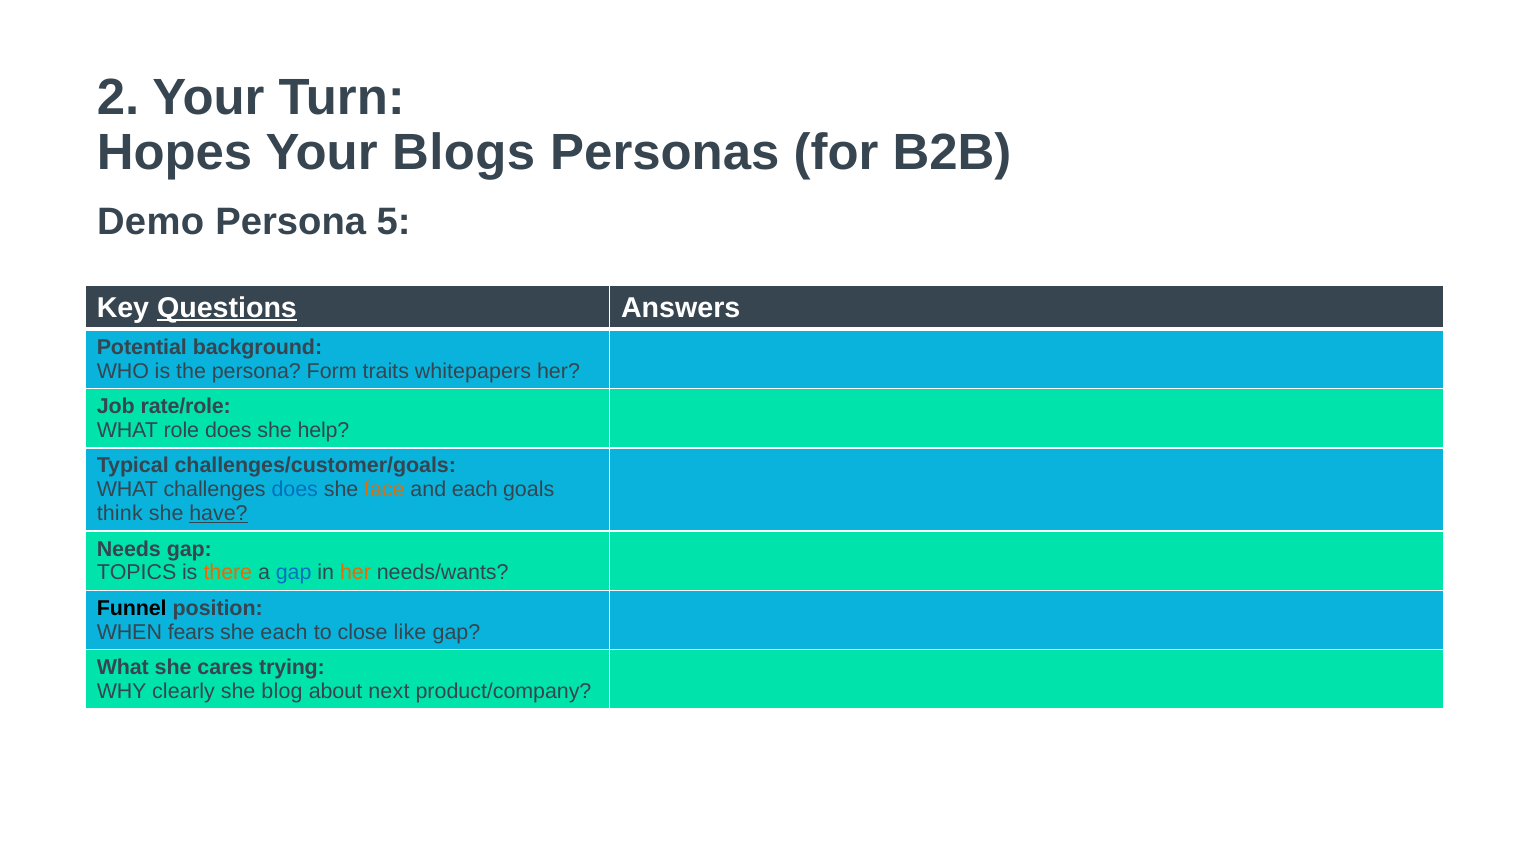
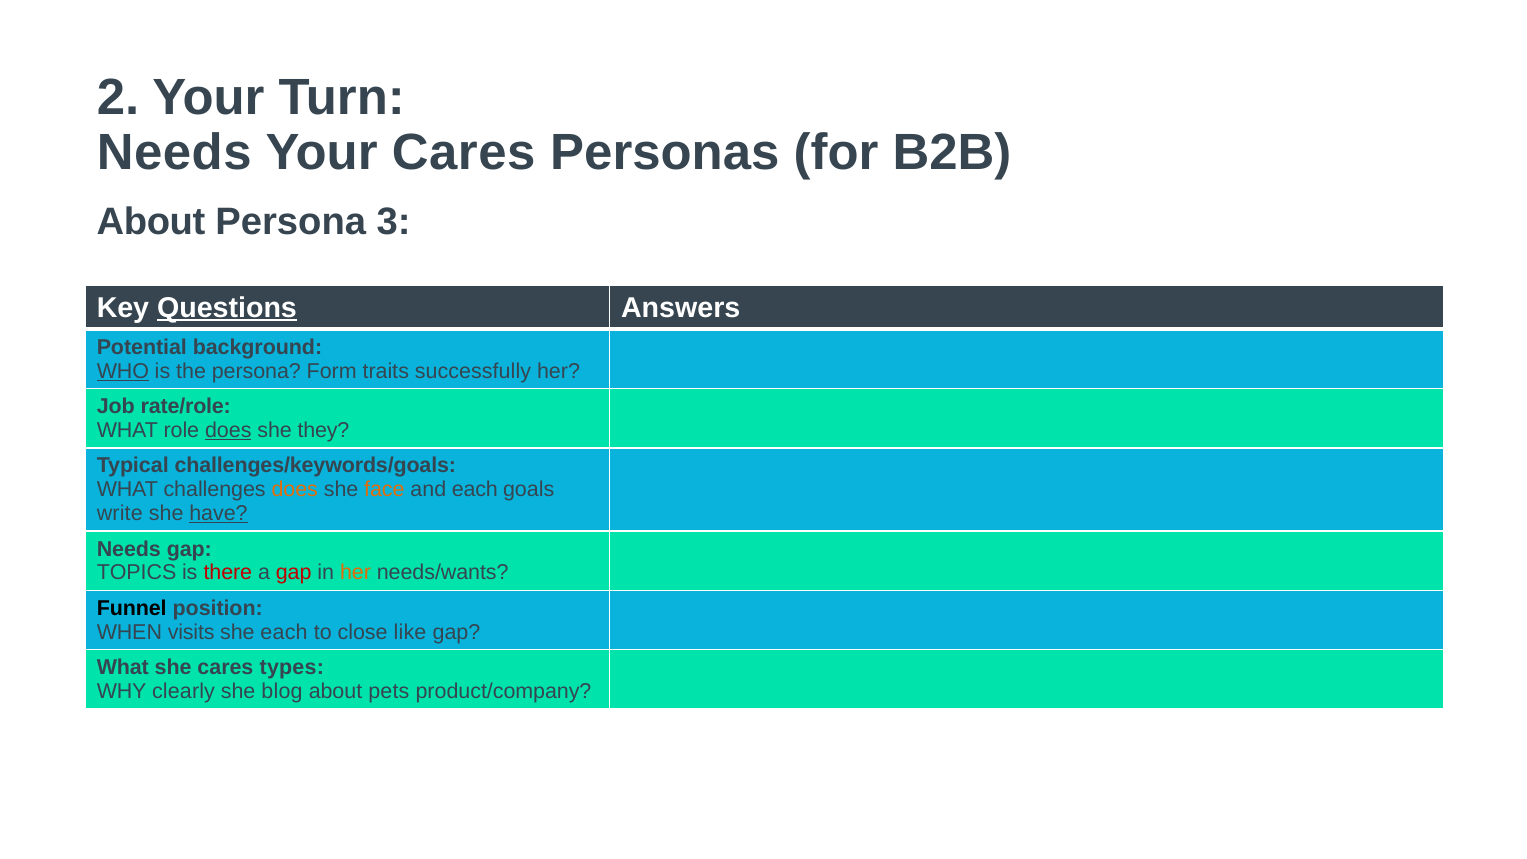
Hopes: Hopes -> Needs (174, 153)
Your Blogs: Blogs -> Cares (464, 153)
Demo: Demo -> About (151, 222)
5: 5 -> 3 (394, 222)
WHO underline: none -> present (123, 371)
whitepapers: whitepapers -> successfully (473, 371)
does underline: none -> present (228, 430)
help: help -> they (323, 430)
challenges/customer/goals: challenges/customer/goals -> challenges/keywords/goals (315, 466)
does colour: blue -> orange (295, 490)
think: think -> write (120, 514)
there colour: orange -> red (228, 573)
gap colour: blue -> red (294, 573)
fears: fears -> visits (191, 632)
trying: trying -> types (292, 668)
next: next -> pets (389, 691)
